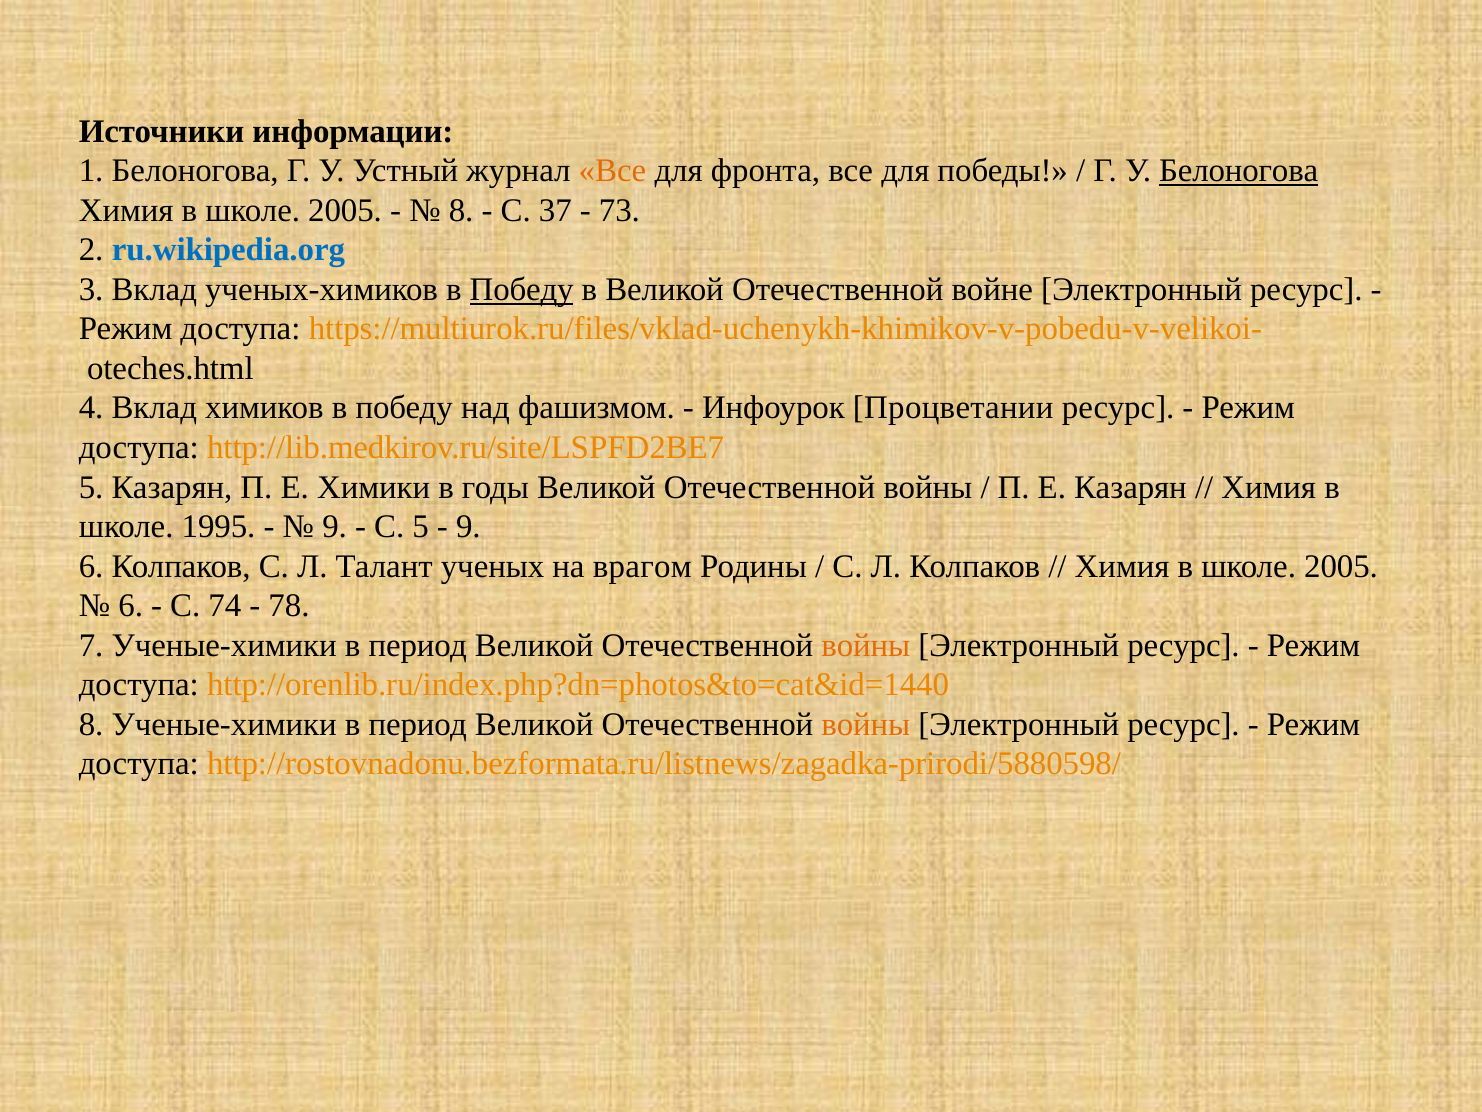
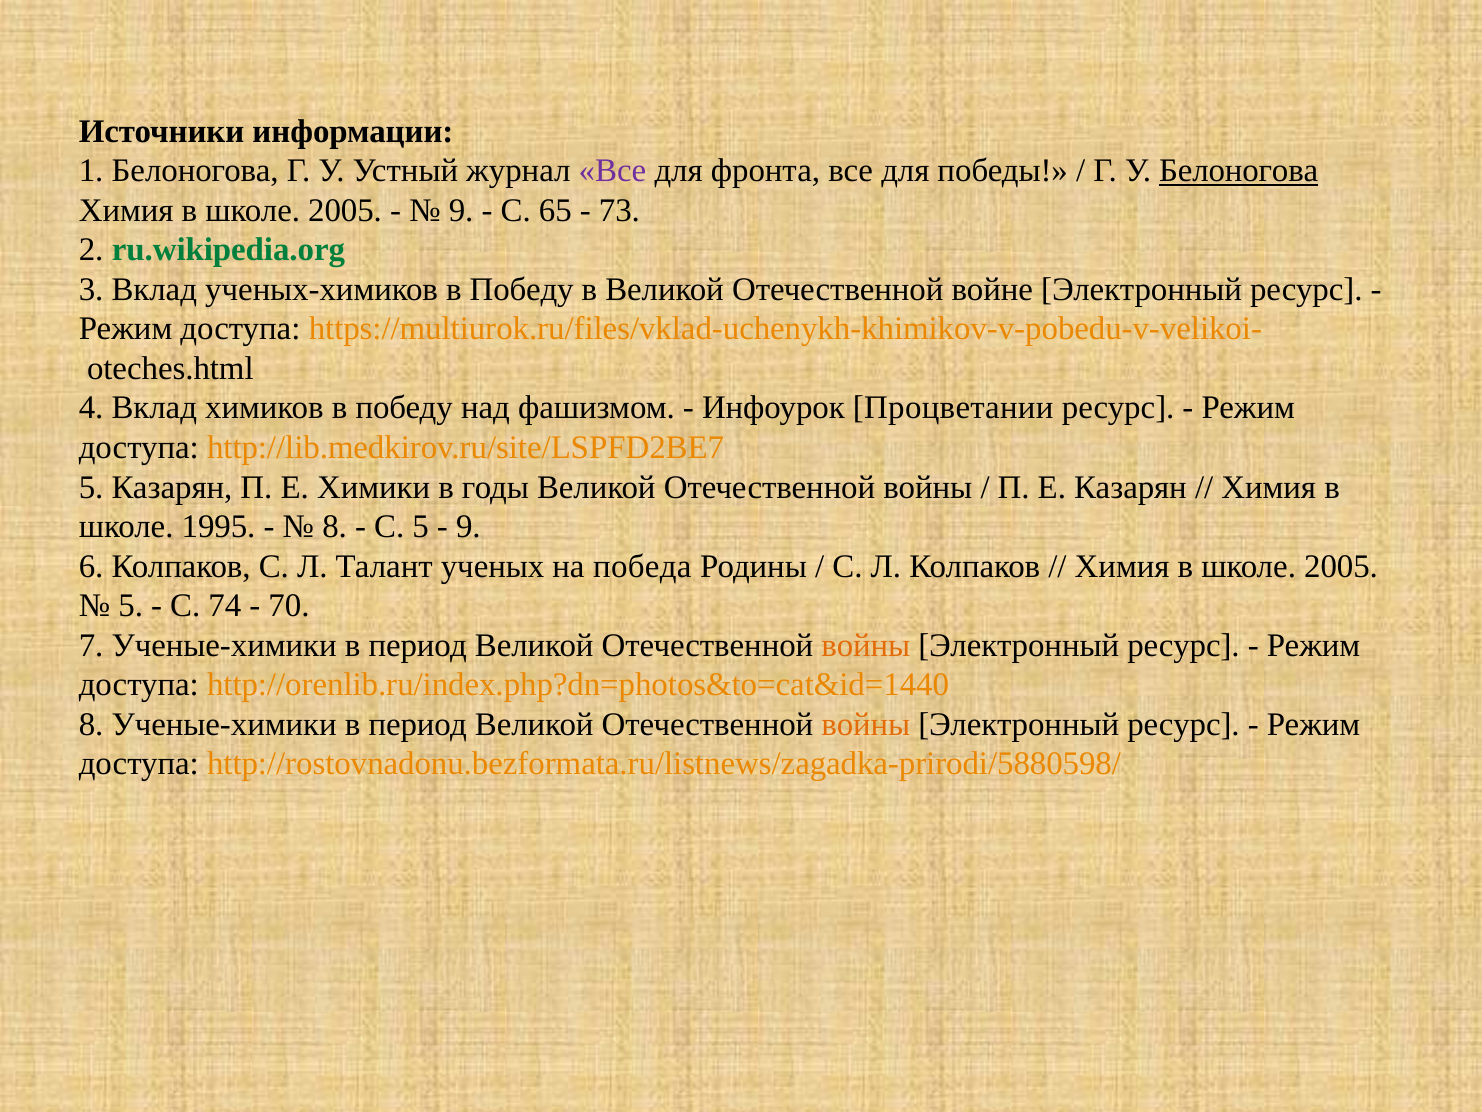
Все colour: orange -> purple (612, 171)
8: 8 -> 9 (461, 210)
37: 37 -> 65 (555, 210)
ru.wikipedia.org colour: blue -> green (228, 250)
Победу underline: present -> none (522, 289)
9: 9 -> 8 (335, 526)
врагом: врагом -> победа (642, 566)
6: 6 -> 5 (131, 605)
78: 78 -> 70 (289, 605)
